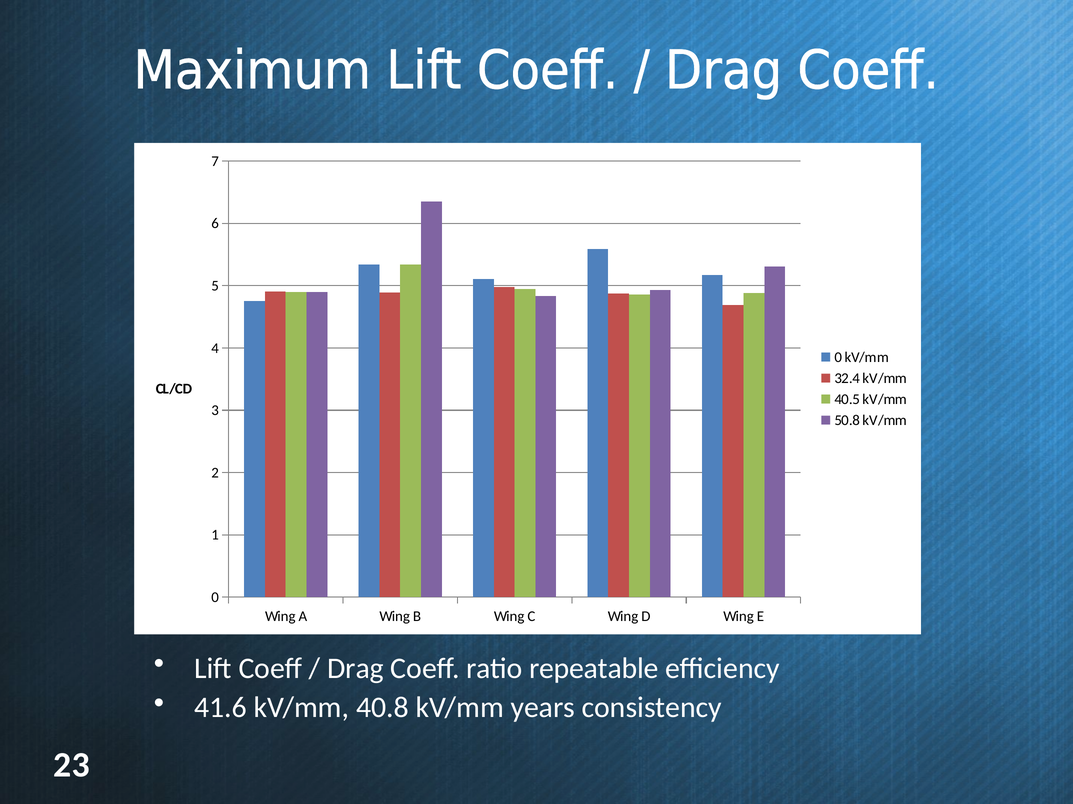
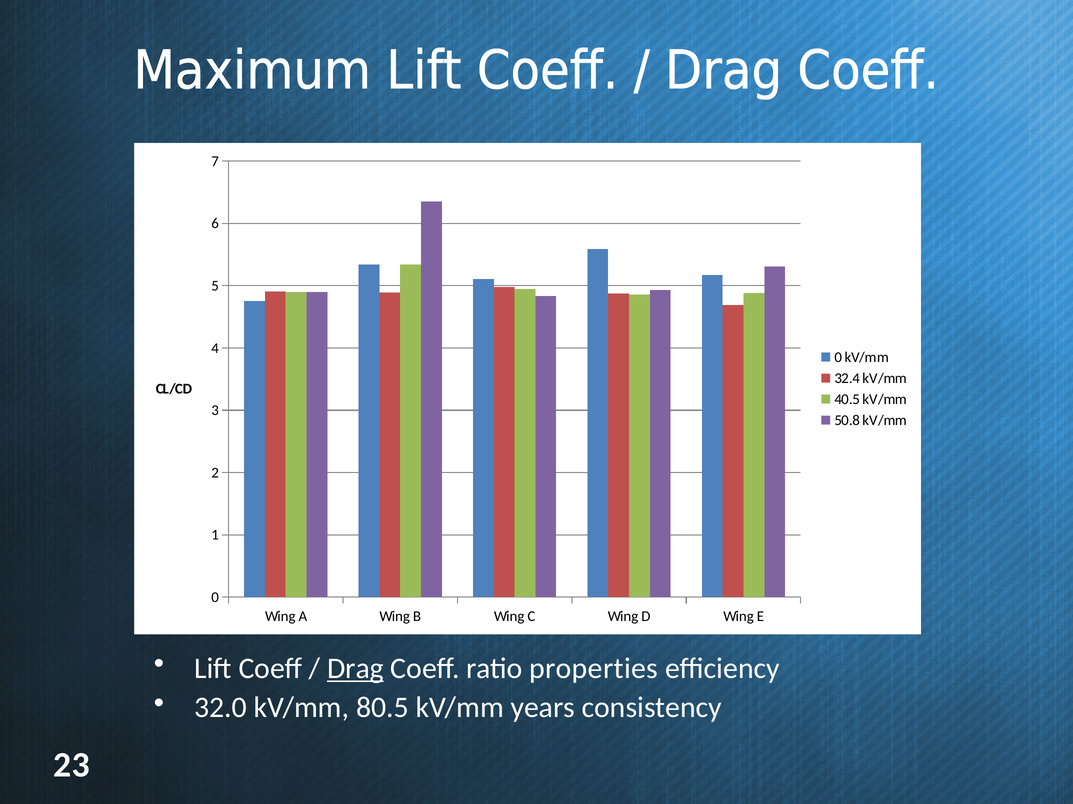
Drag underline: none -> present (355, 669)
repeatable: repeatable -> properties (594, 669)
41.6: 41.6 -> 32.0 (220, 708)
40.8: 40.8 -> 80.5 (383, 708)
